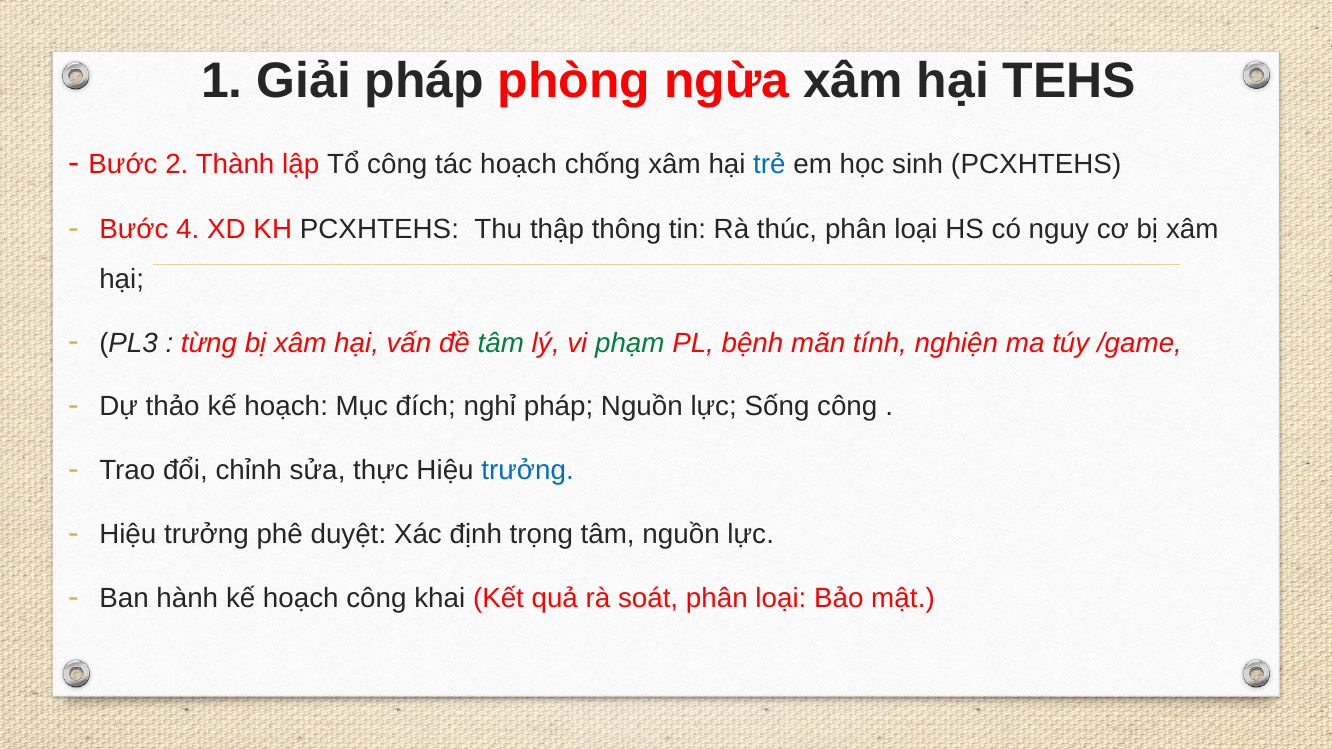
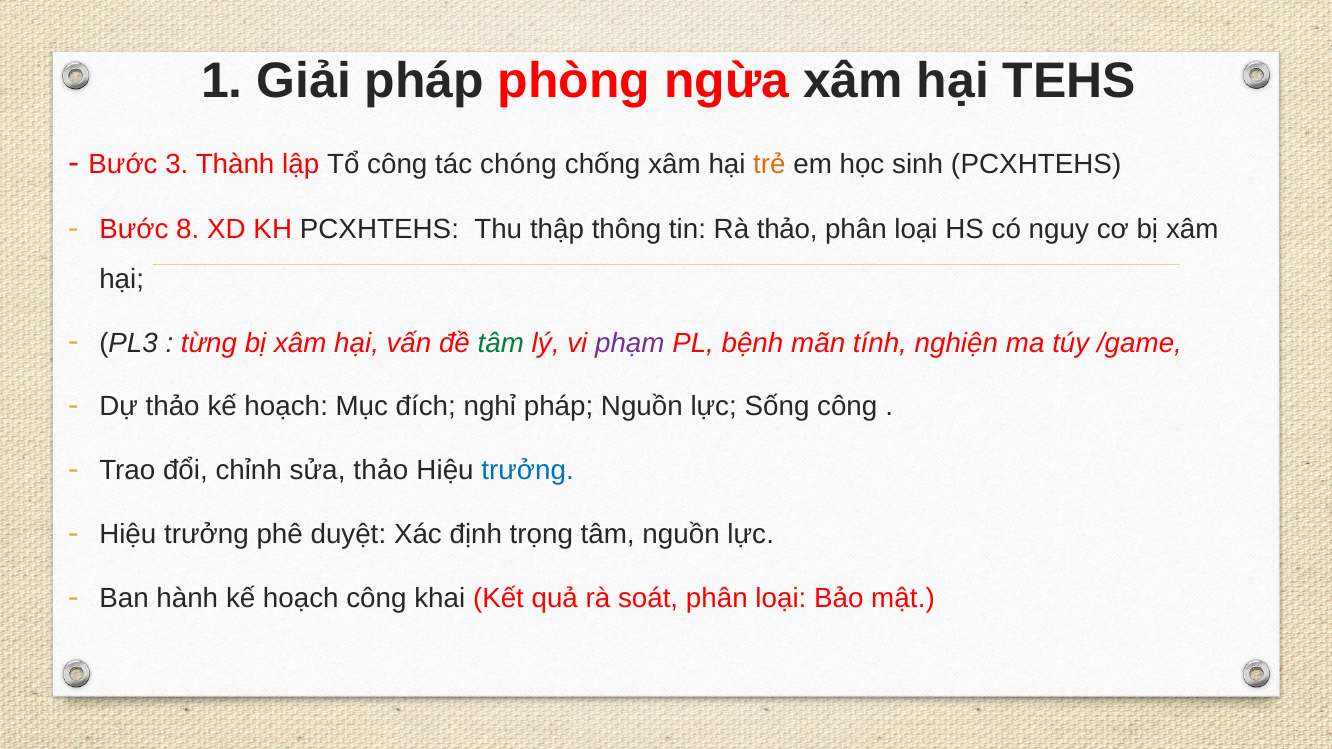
2: 2 -> 3 (177, 164)
tác hoạch: hoạch -> chóng (518, 164)
trẻ colour: blue -> orange (769, 164)
4: 4 -> 8 (188, 229)
Rà thúc: thúc -> thảo (787, 229)
phạm colour: green -> purple (630, 343)
sửa thực: thực -> thảo (381, 471)
